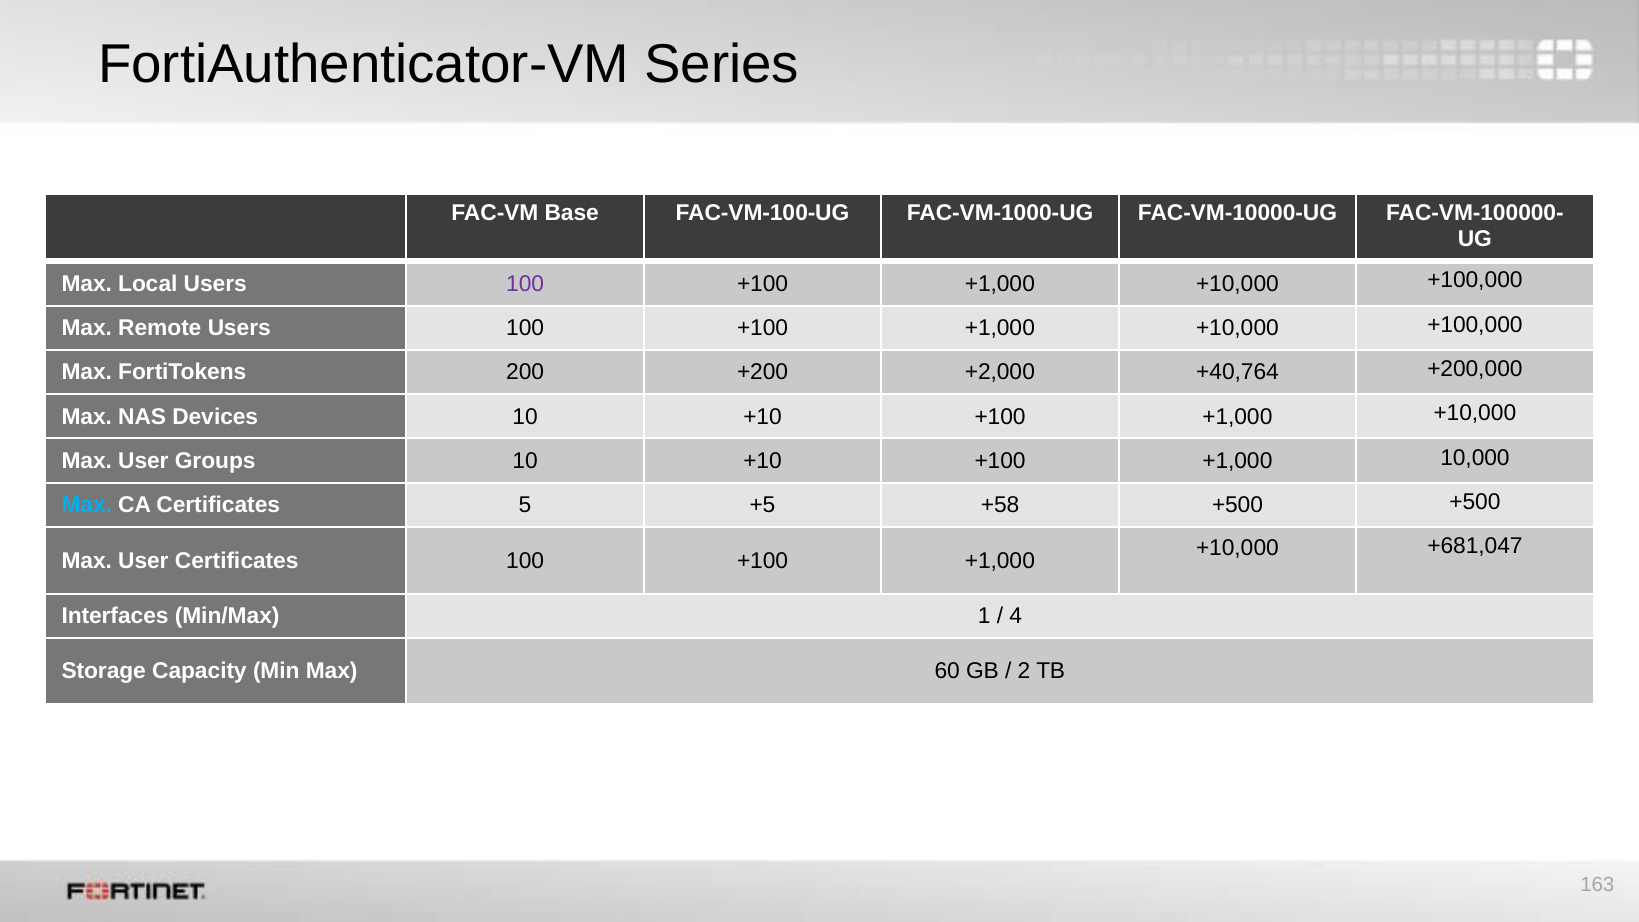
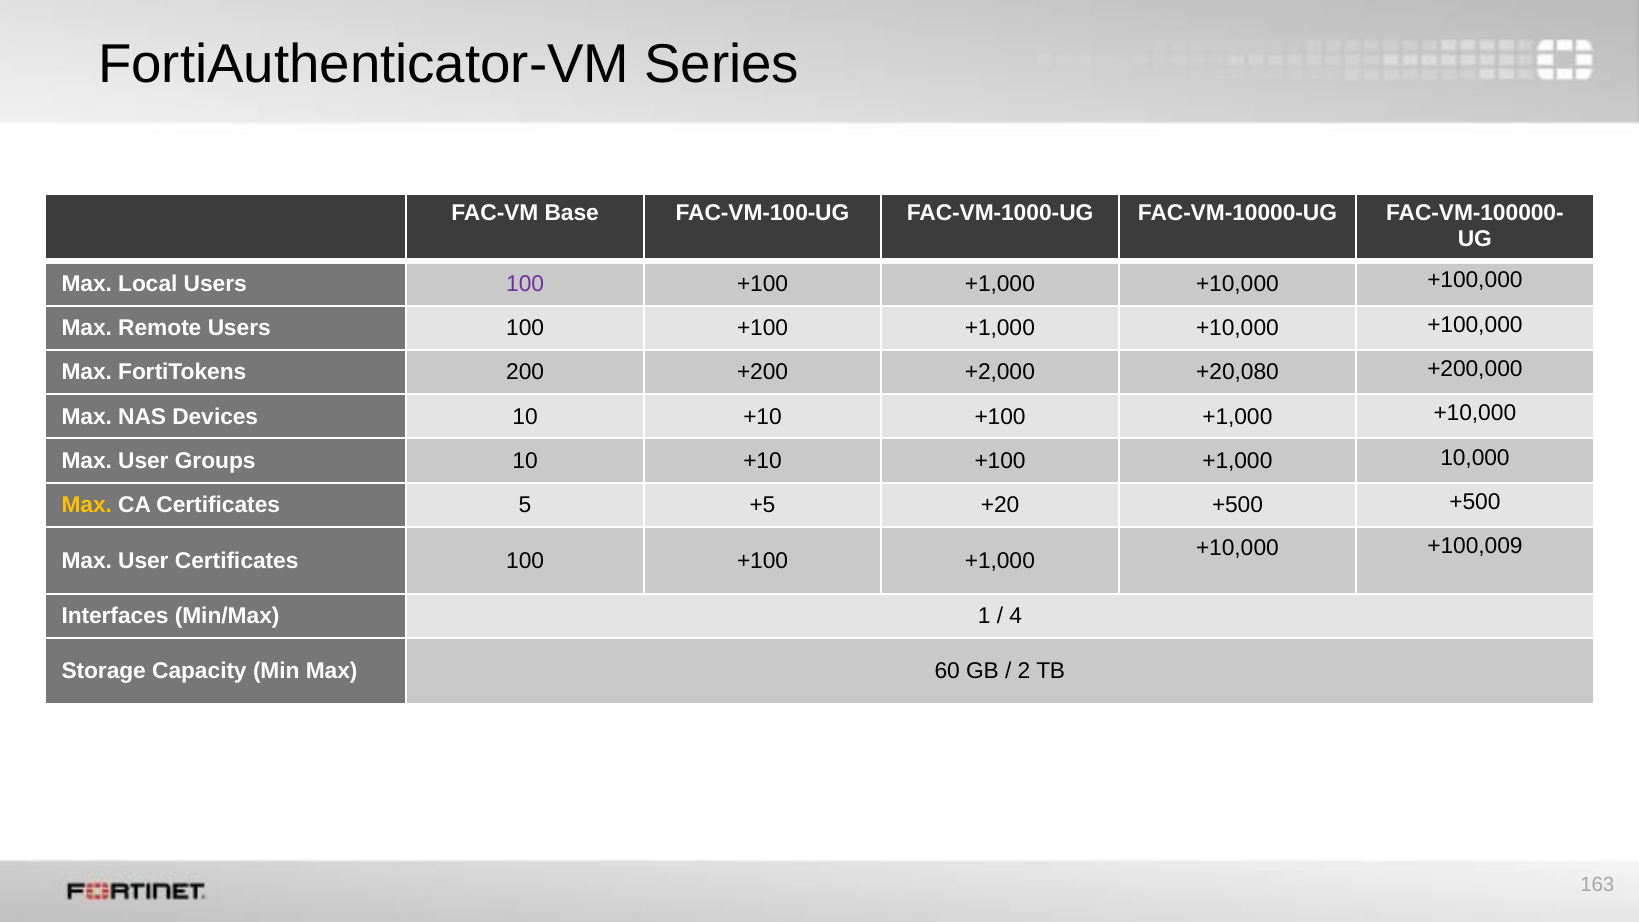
+40,764: +40,764 -> +20,080 (1237, 372)
Max colour: light blue -> yellow (87, 505)
+58: +58 -> +20 (1000, 505)
+681,047: +681,047 -> +100,009 (1475, 546)
